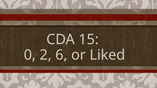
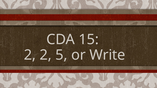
0: 0 -> 2 (30, 55)
6: 6 -> 5 (61, 55)
Liked: Liked -> Write (107, 55)
